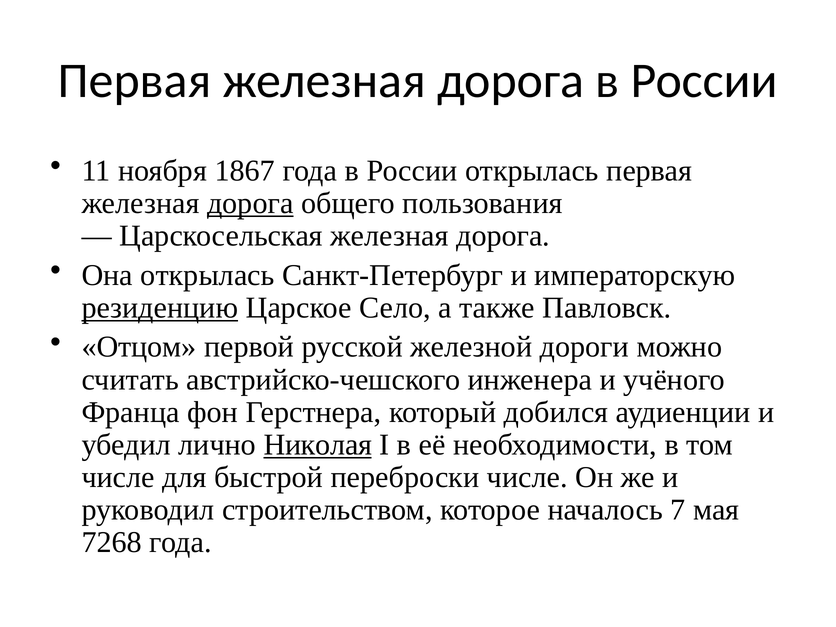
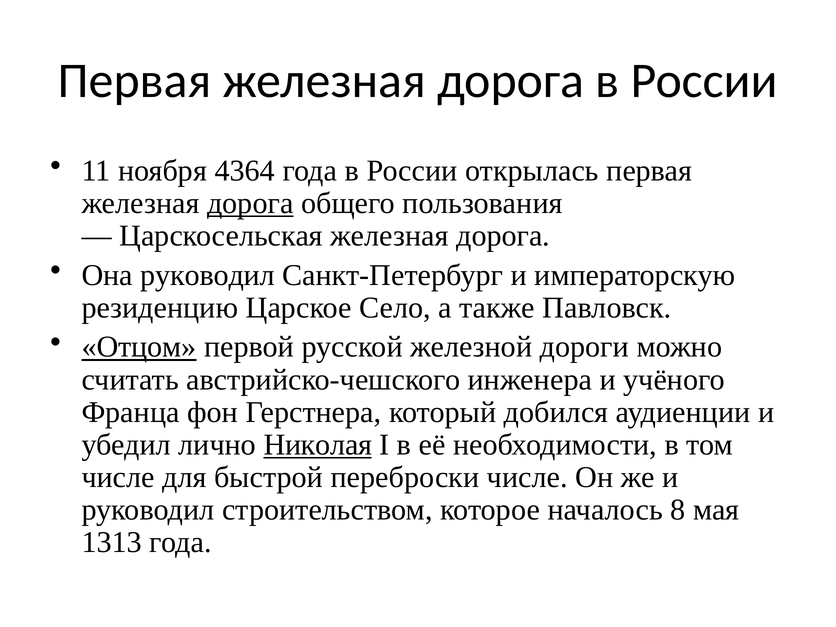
1867: 1867 -> 4364 (245, 171)
Она открылась: открылась -> руководил (208, 275)
резиденцию underline: present -> none (160, 308)
Отцом underline: none -> present (139, 347)
7: 7 -> 8 (678, 510)
7268: 7268 -> 1313 (112, 542)
